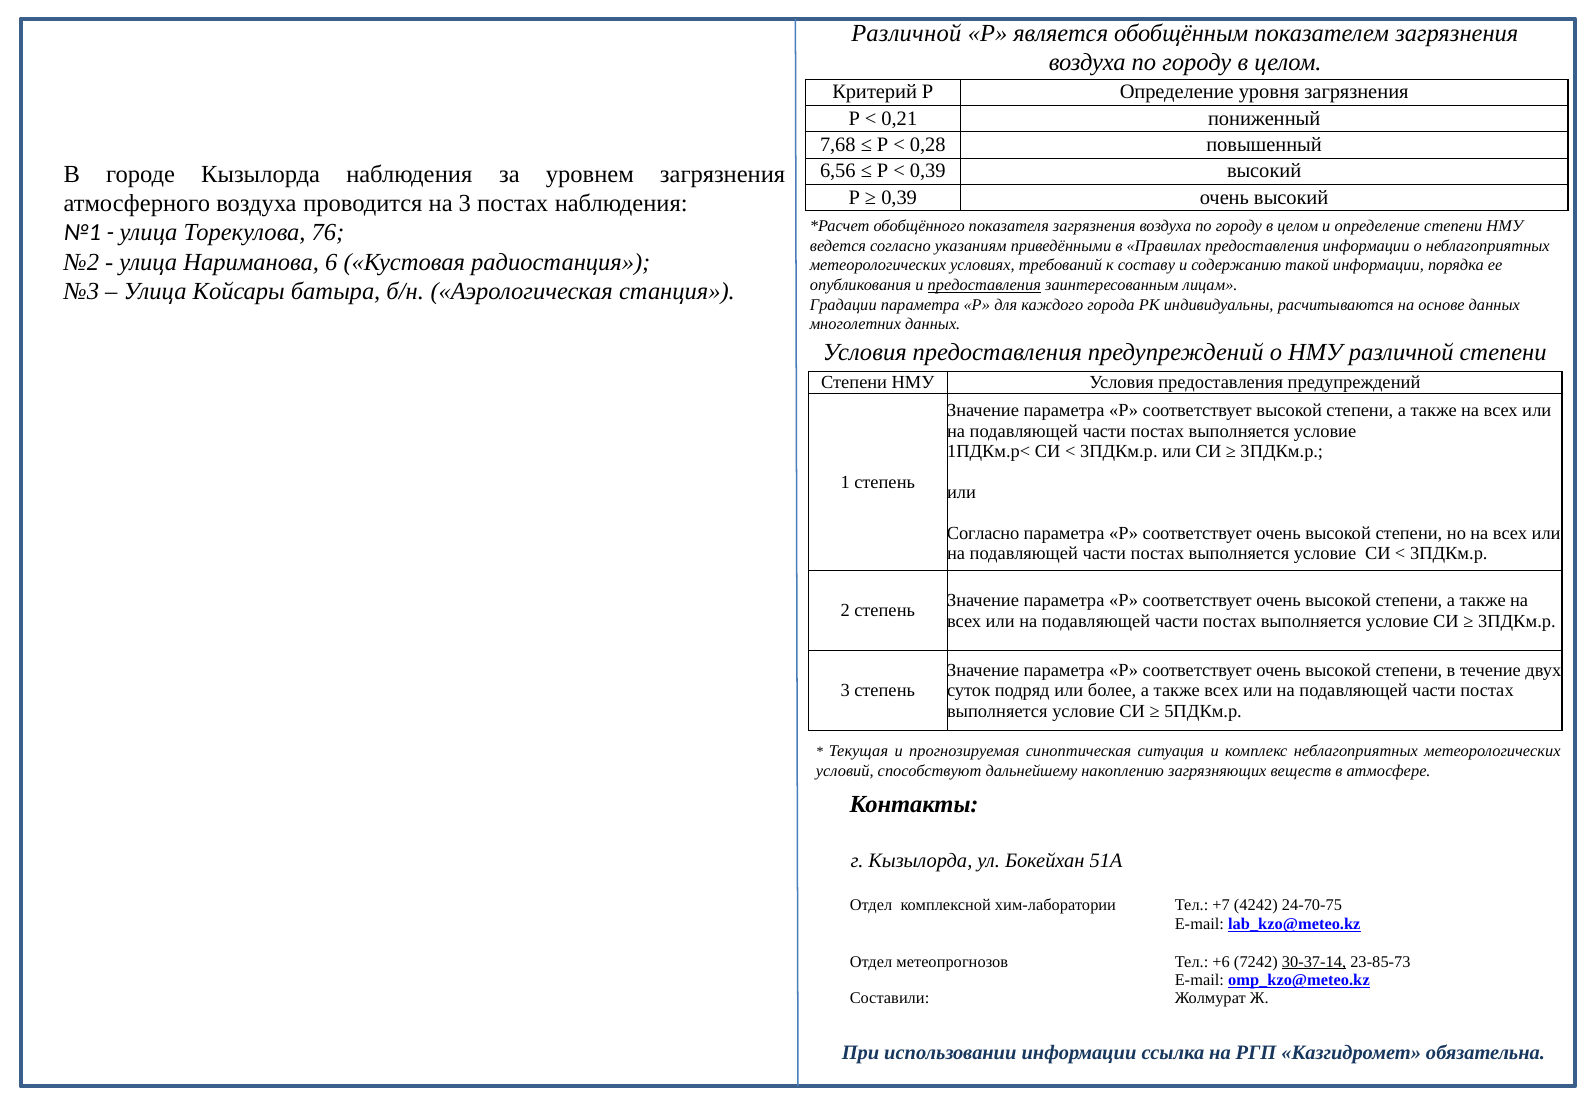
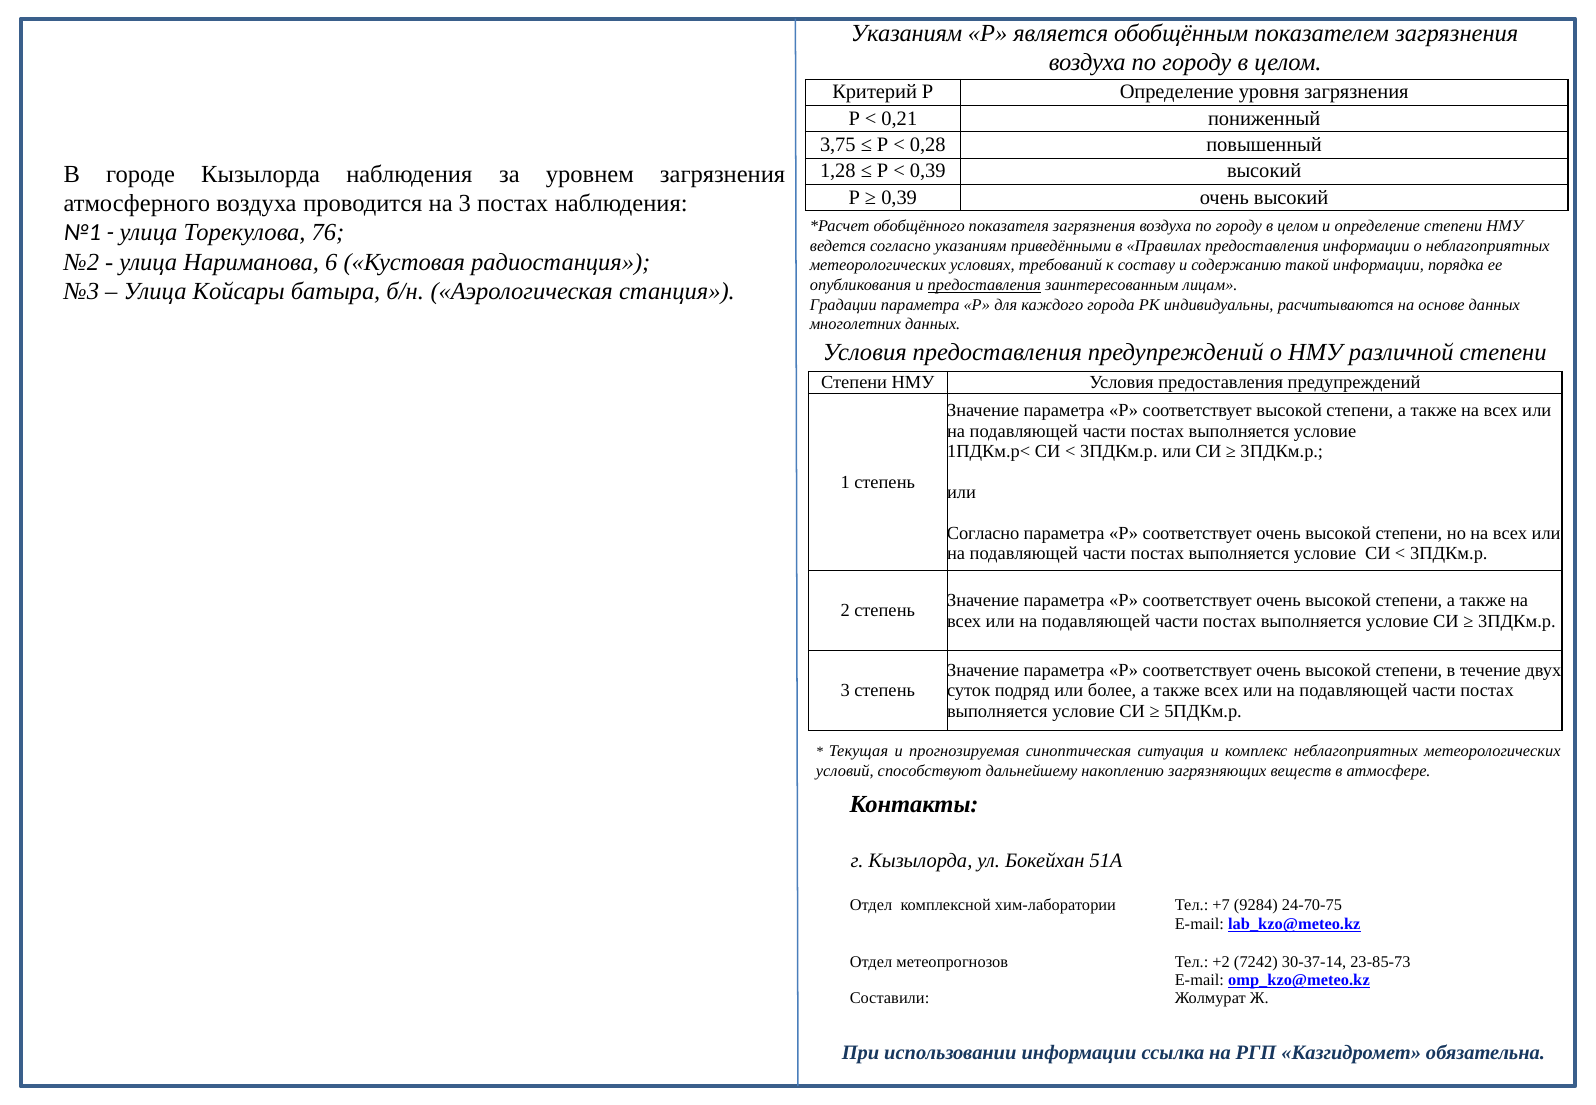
Различной: Различной -> Указаниям (907, 33)
7,68: 7,68 -> 3,75 (838, 145)
6,56: 6,56 -> 1,28 (838, 171)
4242: 4242 -> 9284 (1256, 905)
+6: +6 -> +2 (1221, 962)
30-37-14 underline: present -> none (1314, 962)
